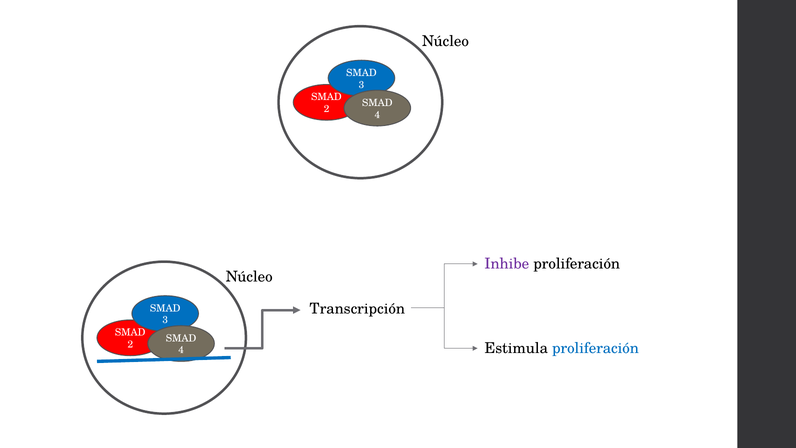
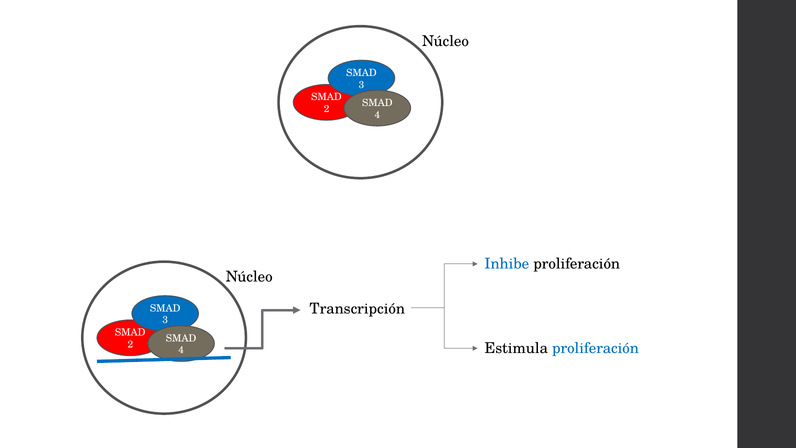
Inhibe colour: purple -> blue (507, 264)
